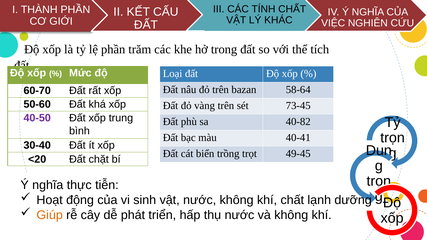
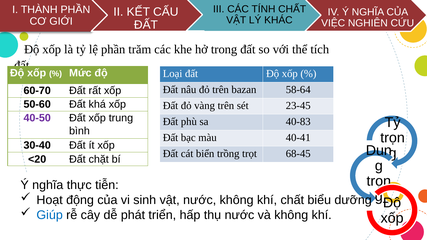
73-45: 73-45 -> 23-45 (298, 106)
40-82: 40-82 -> 40-83 (298, 122)
49-45: 49-45 -> 68-45 (298, 154)
lạnh: lạnh -> biểu (319, 200)
Giúp colour: orange -> blue (50, 215)
